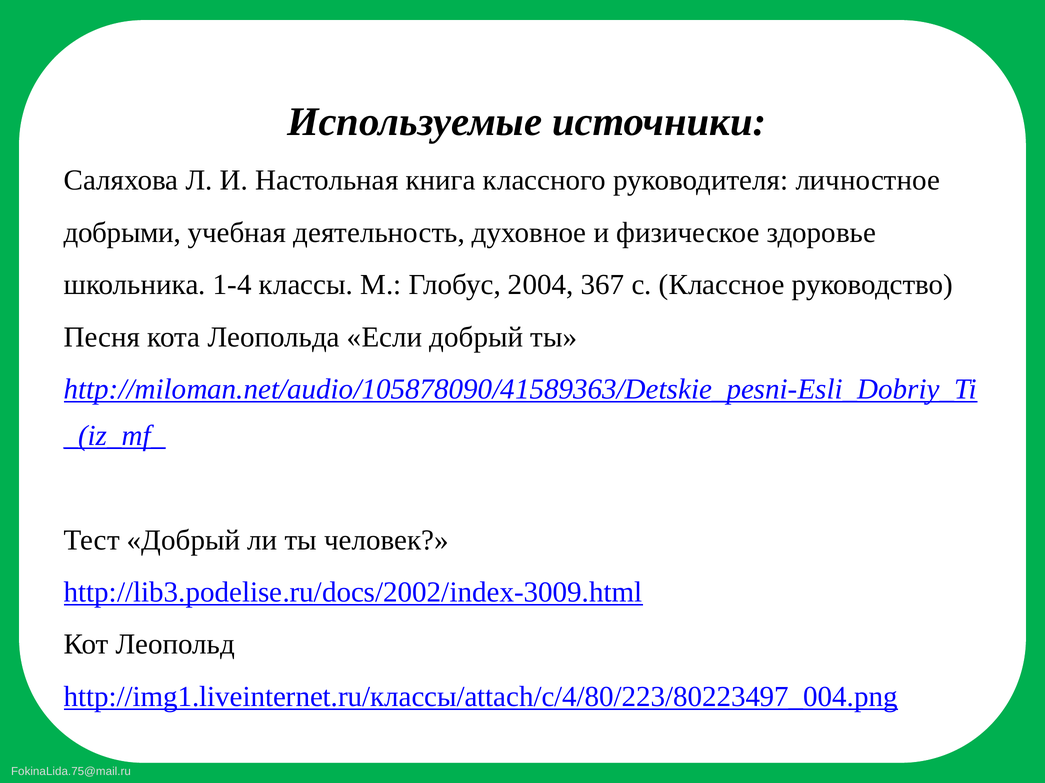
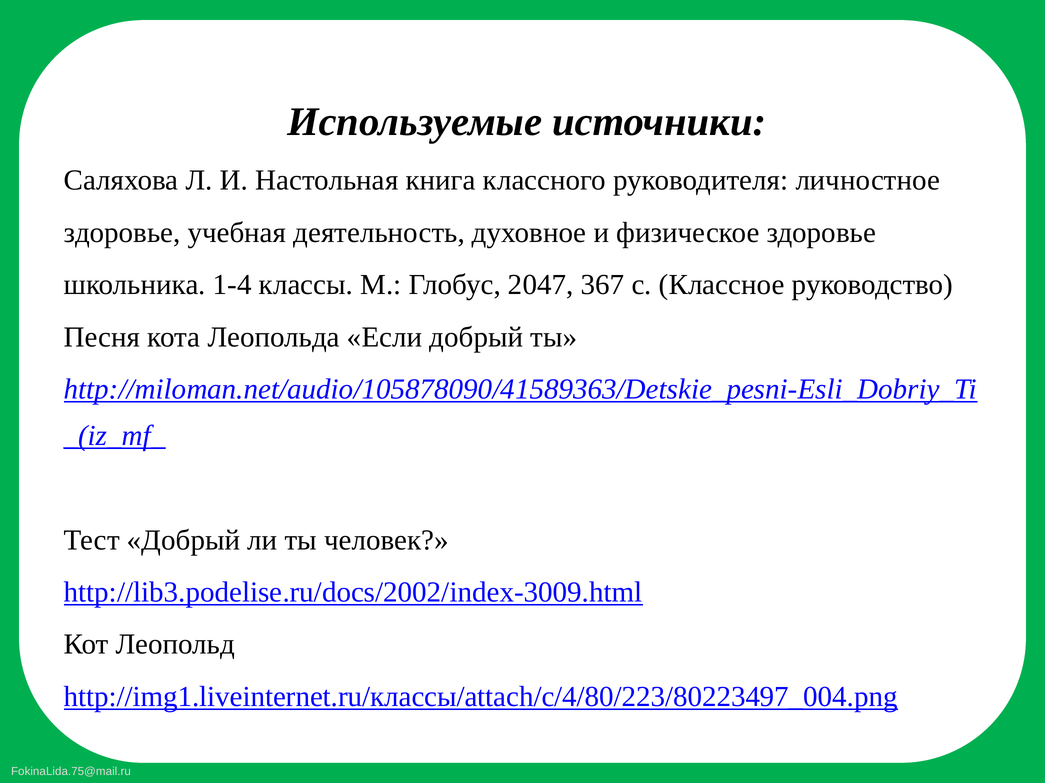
добрыми: добрыми -> здоровье (122, 233)
2004: 2004 -> 2047 (541, 285)
